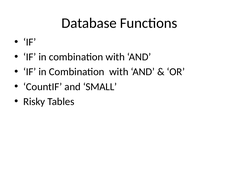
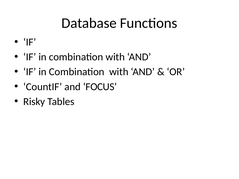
SMALL: SMALL -> FOCUS (100, 87)
